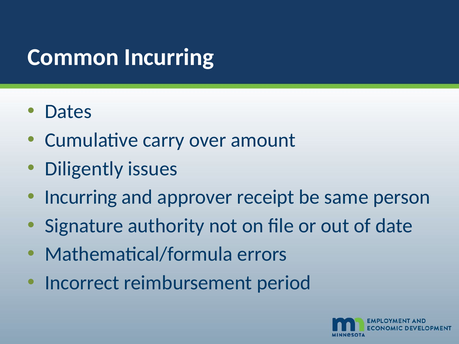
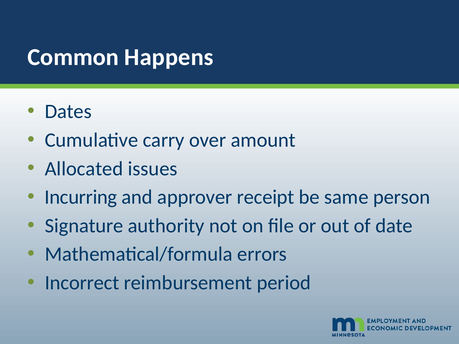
Common Incurring: Incurring -> Happens (169, 57)
Diligently: Diligently -> Allocated (84, 169)
